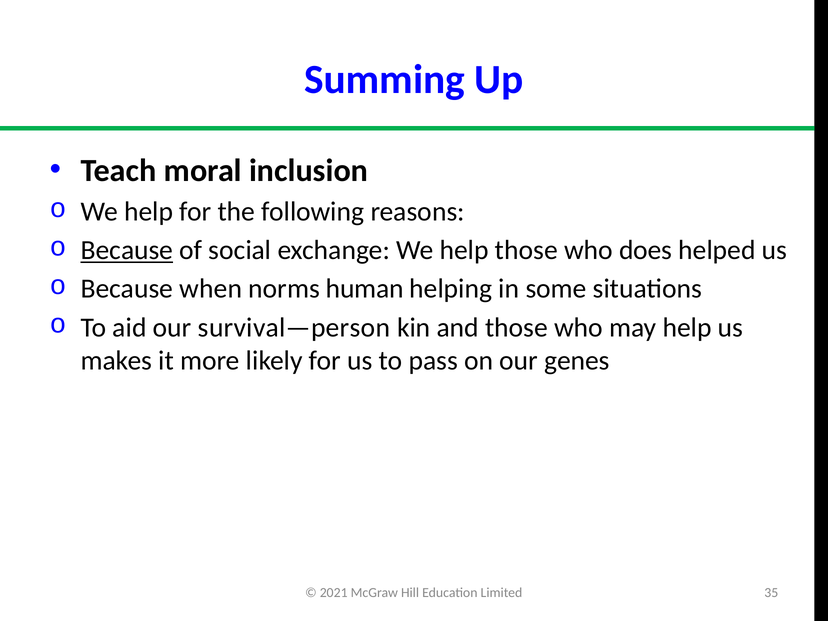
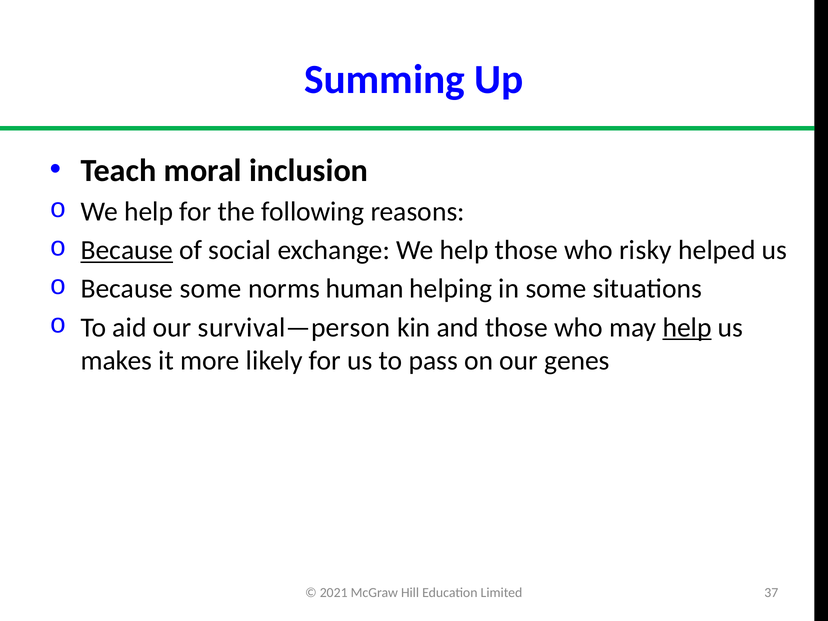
does: does -> risky (645, 250)
Because when: when -> some (211, 289)
help underline: none -> present (687, 328)
35: 35 -> 37 (771, 593)
